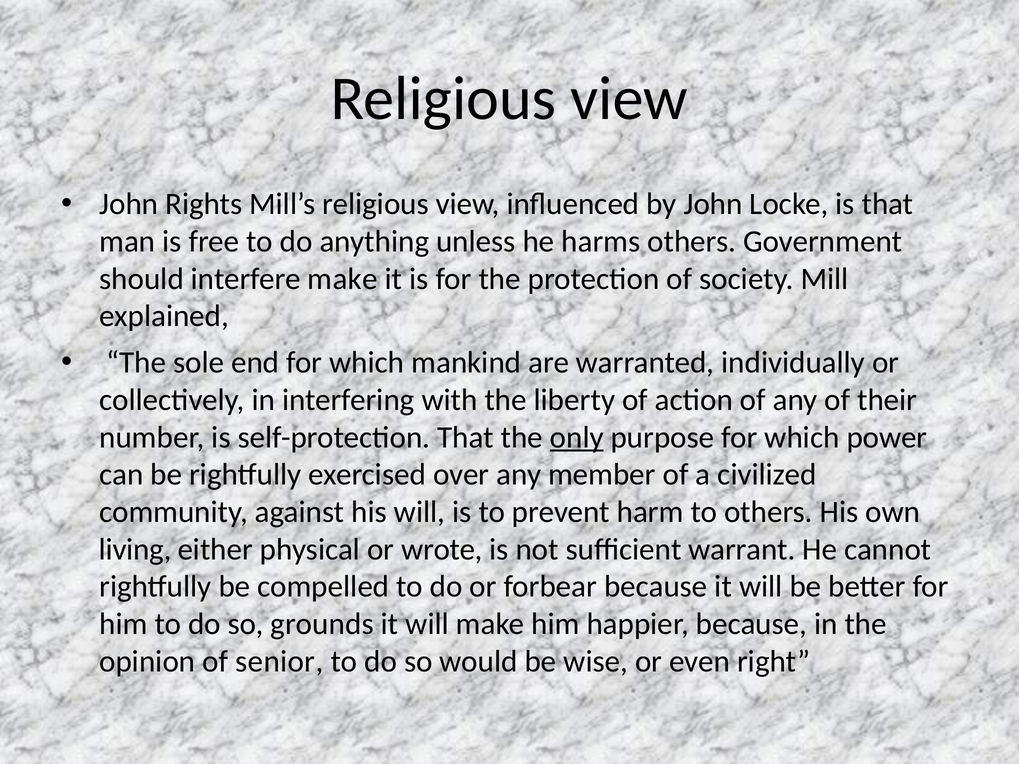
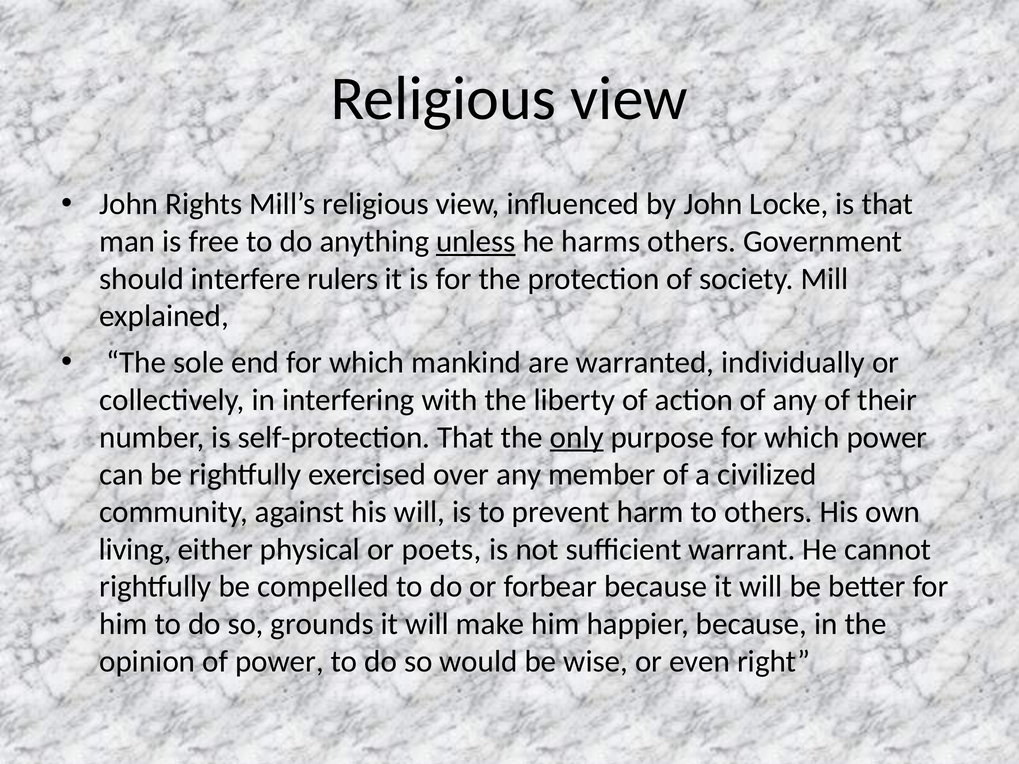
unless underline: none -> present (476, 242)
interfere make: make -> rulers (343, 279)
wrote: wrote -> poets (442, 549)
of senior: senior -> power (279, 662)
